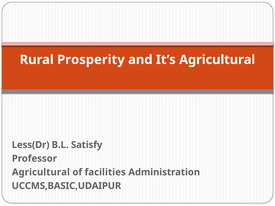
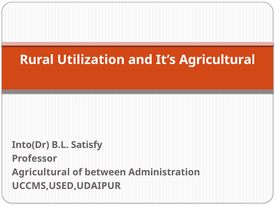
Prosperity: Prosperity -> Utilization (91, 60)
Less(Dr: Less(Dr -> Into(Dr (31, 145)
facilities: facilities -> between (105, 172)
UCCMS,BASIC,UDAIPUR: UCCMS,BASIC,UDAIPUR -> UCCMS,USED,UDAIPUR (66, 186)
